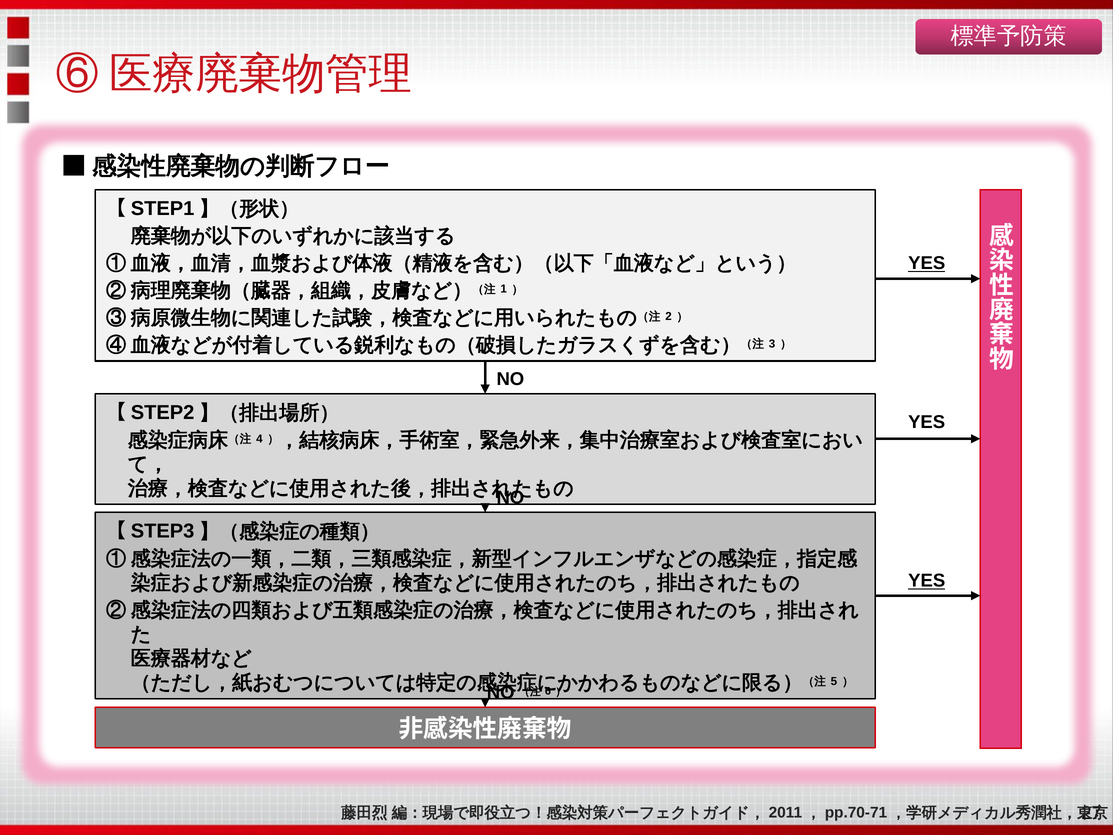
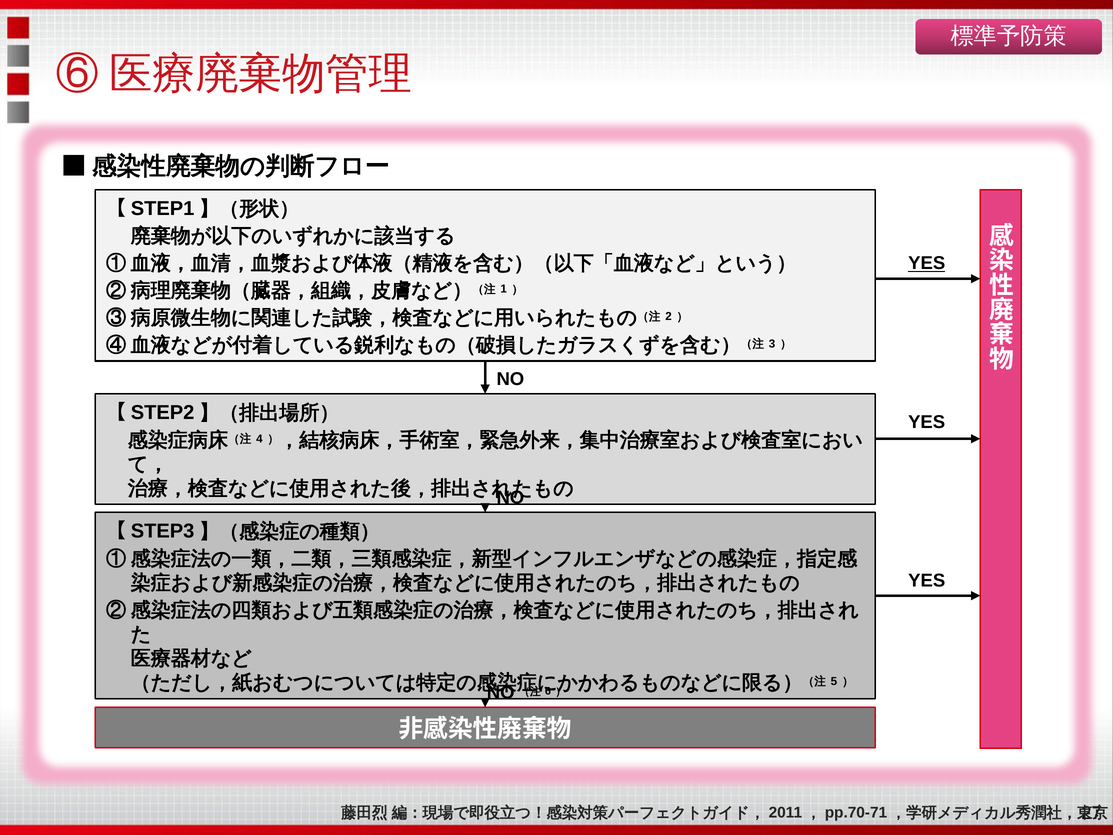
YES underline: present -> none (927, 581)
